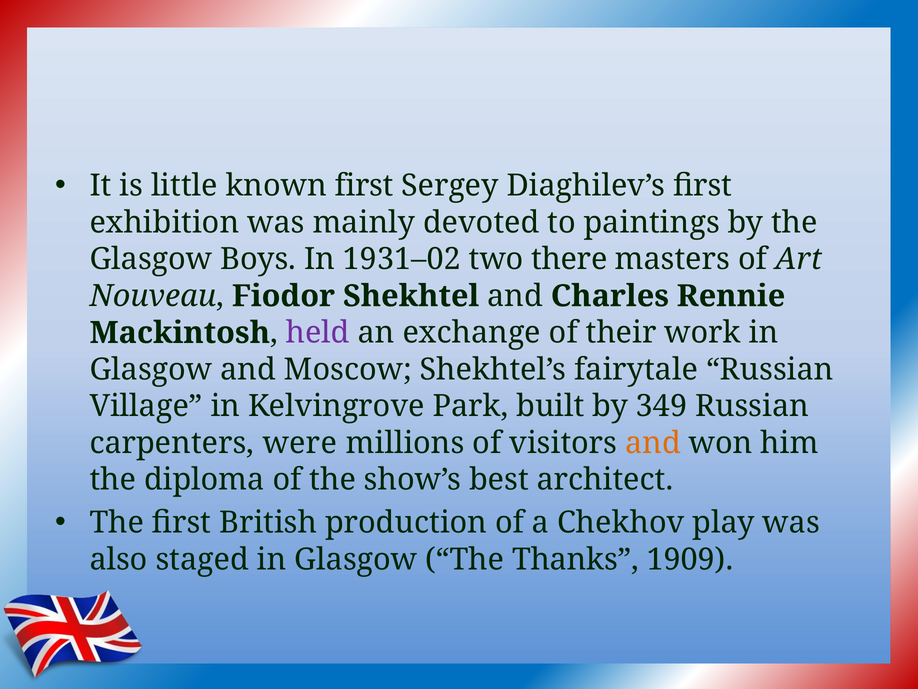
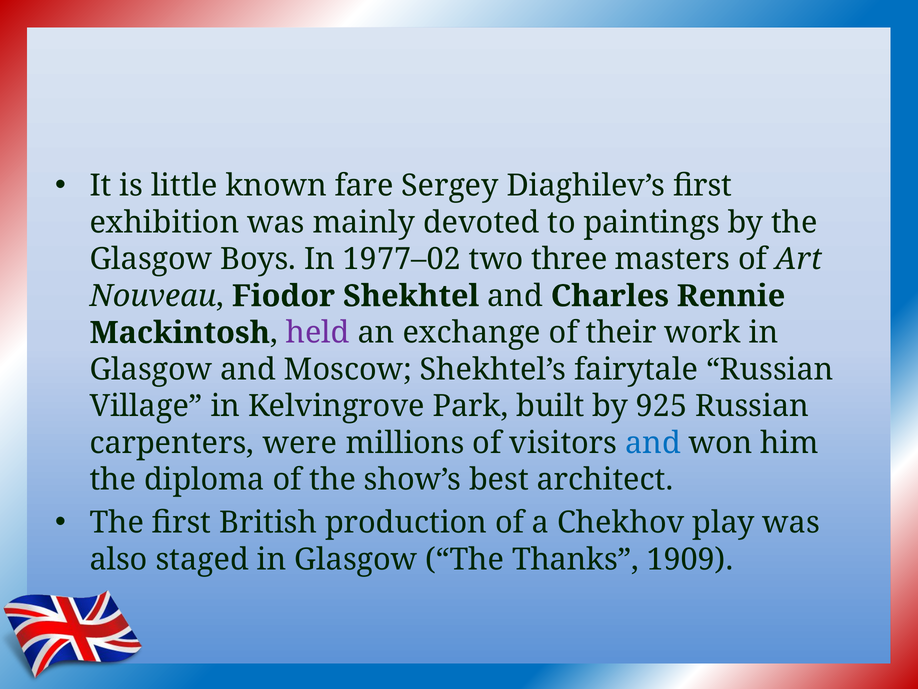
known first: first -> fare (364, 186)
1931–02: 1931–02 -> 1977–02 (402, 259)
there: there -> three (569, 259)
349: 349 -> 925 (662, 406)
and colour: orange -> blue (653, 443)
